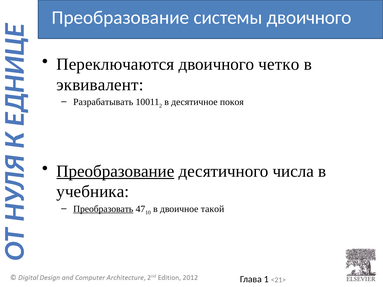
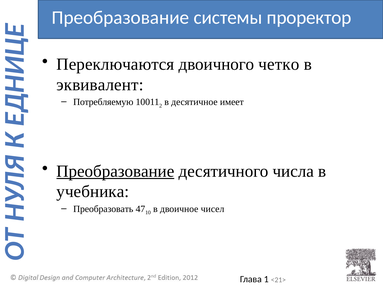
системы двоичного: двоичного -> проректор (309, 18)
Разрабатывать: Разрабатывать -> Потребляемую (103, 102)
покоя: покоя -> имеет (232, 102)
Преобразовать underline: present -> none (103, 209)
такой: такой -> чисел (213, 209)
